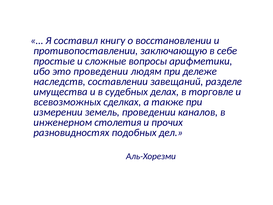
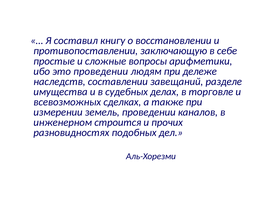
столетия: столетия -> строится (118, 122)
